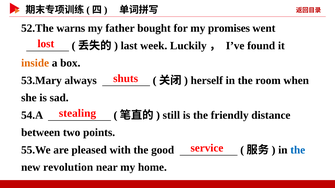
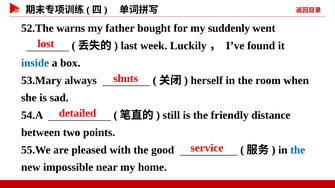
promises: promises -> suddenly (229, 28)
inside colour: orange -> blue (35, 63)
stealing: stealing -> detailed (78, 113)
revolution: revolution -> impossible (68, 168)
